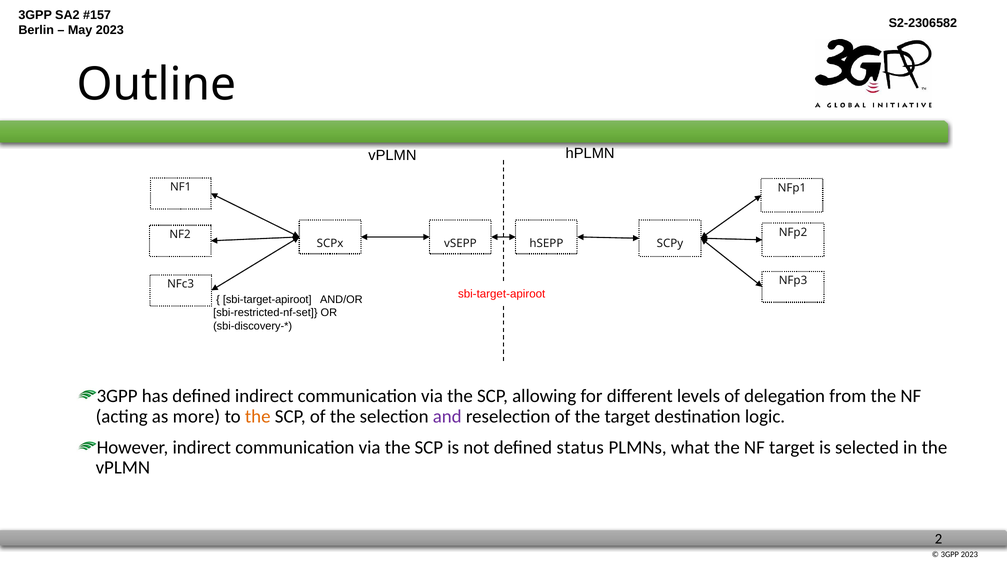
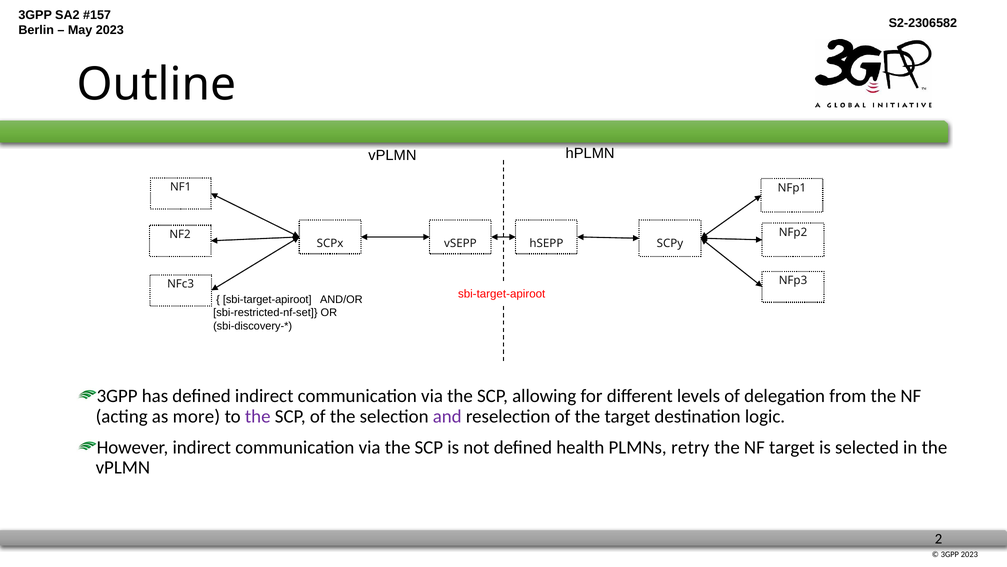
the colour: orange -> purple (258, 416)
status: status -> health (580, 447)
what: what -> retry (690, 447)
